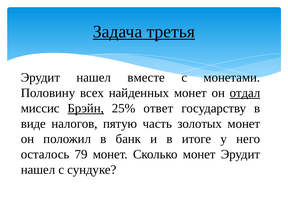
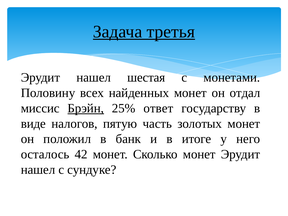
вместе: вместе -> шестая (146, 77)
отдал underline: present -> none (245, 93)
79: 79 -> 42 (81, 154)
